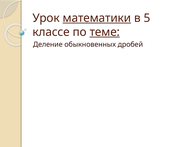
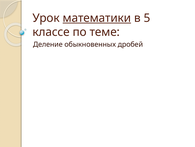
теме underline: present -> none (105, 32)
